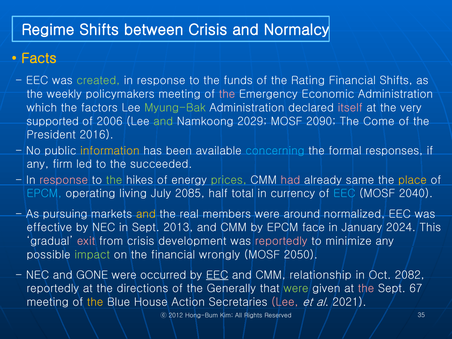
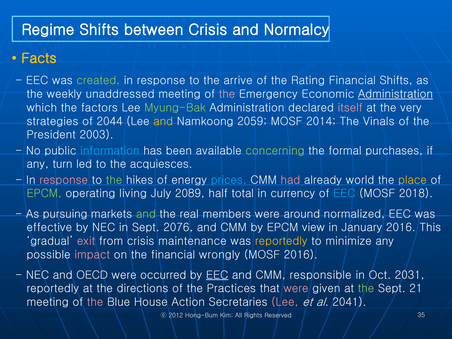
funds: funds -> arrive (238, 81)
policymakers: policymakers -> unaddressed (120, 94)
Administration underline: none -> present (395, 94)
supported: supported -> strategies (52, 121)
2006: 2006 -> 2044 (110, 121)
and colour: light green -> yellow (163, 121)
2029: 2029 -> 2059 (252, 121)
2090: 2090 -> 2014 (321, 121)
Come: Come -> Vinals (379, 121)
2016: 2016 -> 2003 (97, 135)
information colour: yellow -> light blue (110, 151)
concerning colour: light blue -> light green (275, 151)
responses: responses -> purchases (394, 151)
firm: firm -> turn (63, 164)
succeeded: succeeded -> acquiesces (161, 164)
prices colour: light green -> light blue (229, 180)
same: same -> world (360, 180)
EPCM colour: light blue -> light green (44, 194)
2085: 2085 -> 2089 (190, 194)
2040: 2040 -> 2018 (416, 194)
and colour: yellow -> light green (146, 214)
2013: 2013 -> 2076 (178, 228)
face: face -> view (313, 228)
January 2024: 2024 -> 2016 (401, 228)
development: development -> maintenance (192, 241)
reportedly colour: pink -> yellow (281, 241)
impact colour: light green -> pink (92, 255)
MOSF 2050: 2050 -> 2016 (301, 255)
GONE: GONE -> OECD (92, 275)
relationship: relationship -> responsible (321, 275)
2082: 2082 -> 2031 (410, 275)
Generally: Generally -> Practices (231, 289)
were colour: light green -> pink (296, 289)
the colour: pink -> light green (366, 289)
67: 67 -> 21 (416, 289)
the colour: yellow -> pink (95, 302)
2021: 2021 -> 2041 (349, 302)
